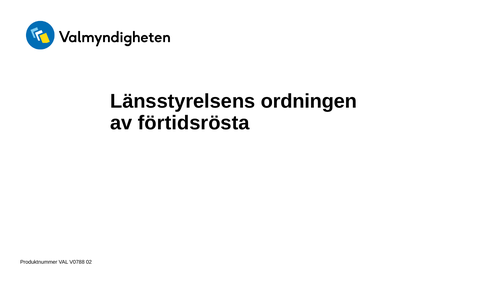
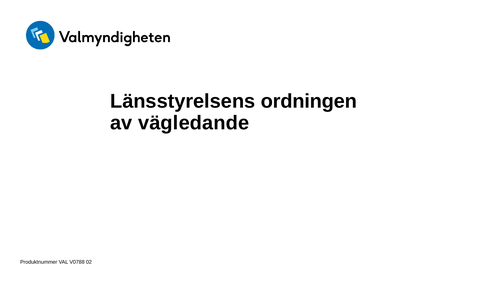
förtidsrösta: förtidsrösta -> vägledande (194, 123)
